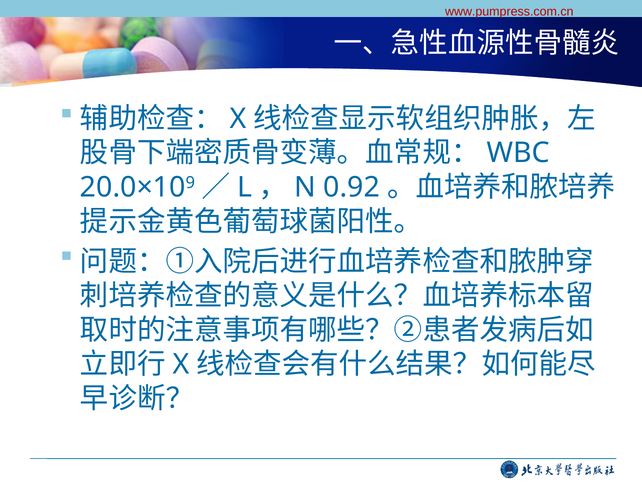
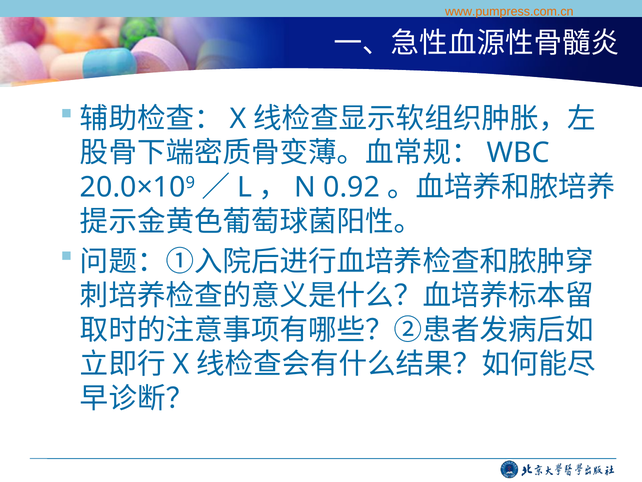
www.pumpress.com.cn colour: red -> orange (509, 12)
